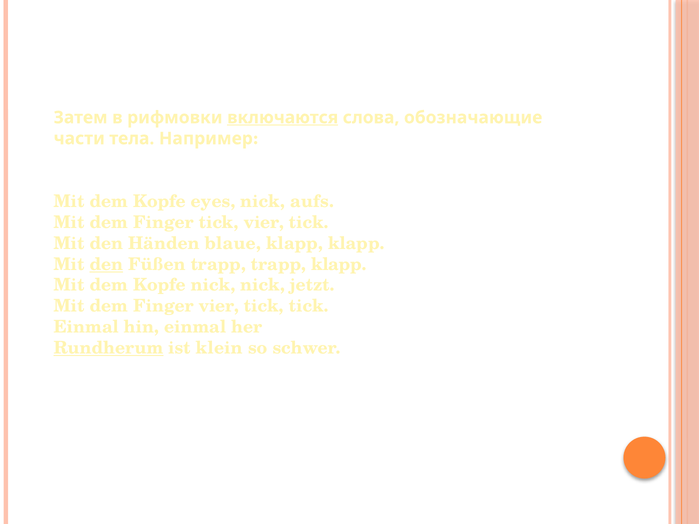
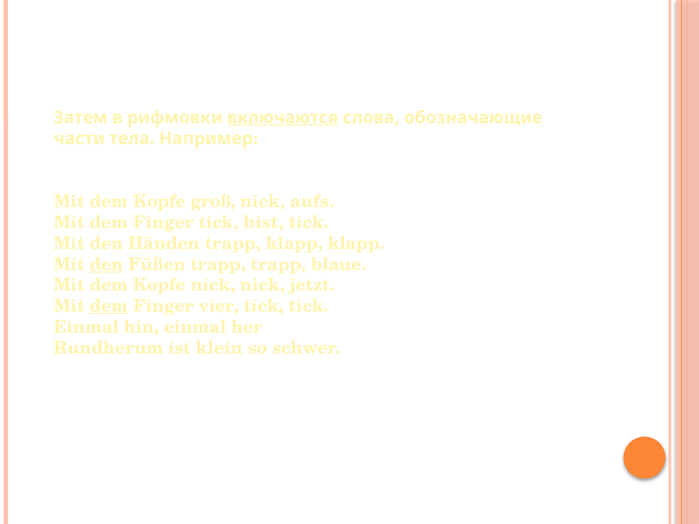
eyes: eyes -> groß (213, 201)
tick vier: vier -> bist (264, 222)
Händen blaue: blaue -> trapp (233, 243)
trapp klapp: klapp -> blaue (339, 264)
dem underline: none -> present (109, 306)
Rundherum underline: present -> none (108, 348)
